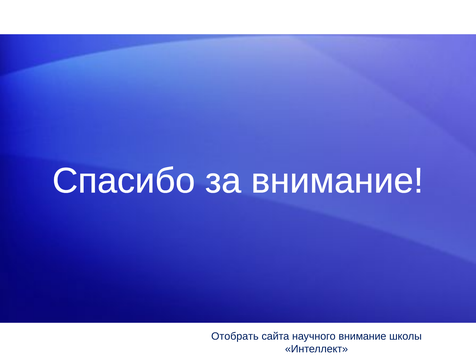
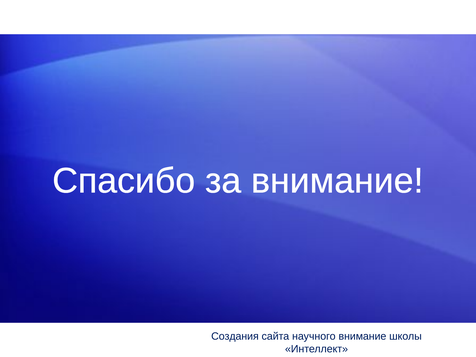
Отобрать: Отобрать -> Создания (235, 336)
